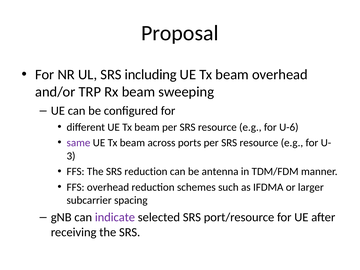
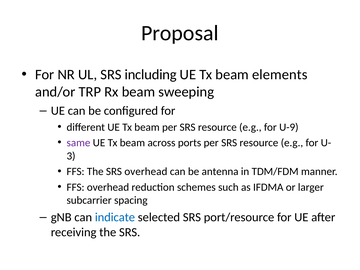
beam overhead: overhead -> elements (280, 75)
U-6: U-6 -> U-9 (289, 127)
SRS reduction: reduction -> overhead (146, 172)
indicate colour: purple -> blue (115, 217)
